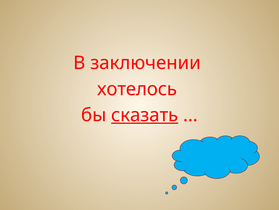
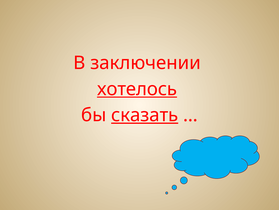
хотелось underline: none -> present (137, 89)
